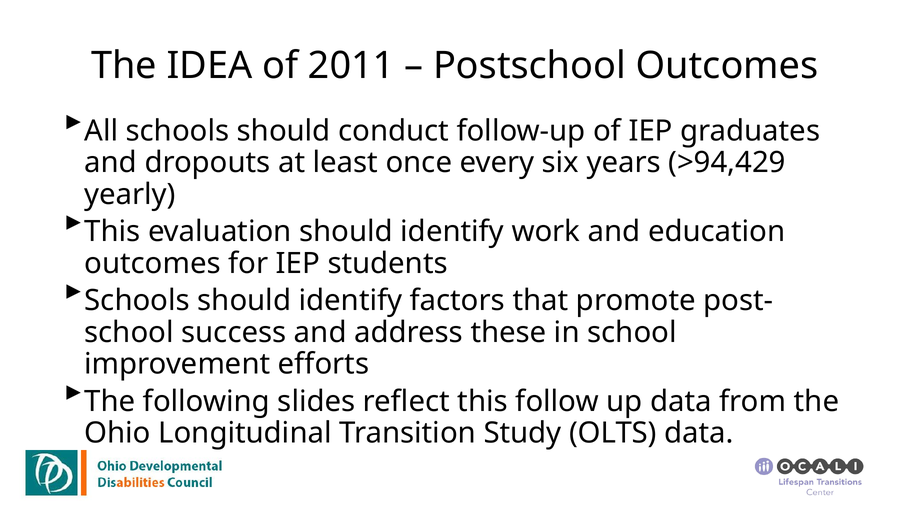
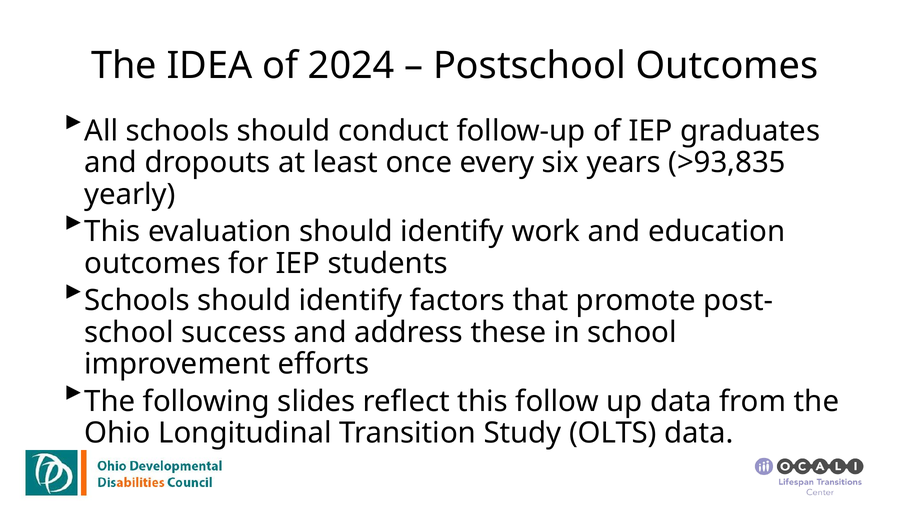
2011: 2011 -> 2024 (351, 66)
>94,429: >94,429 -> >93,835 (727, 163)
